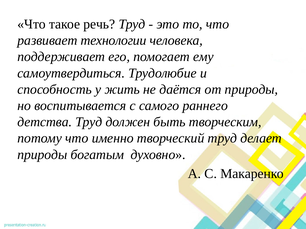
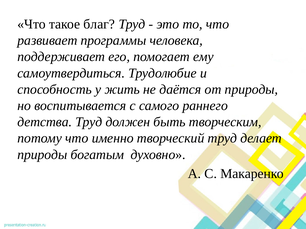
речь: речь -> благ (99, 24)
технологии: технологии -> программы (113, 41)
